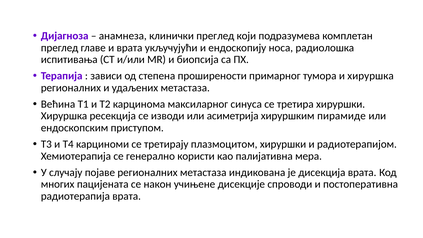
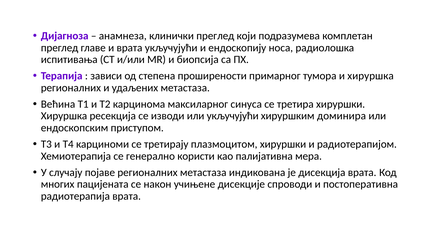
или асиметрија: асиметрија -> укључујући (233, 116)
пирамиде: пирамиде -> доминира (341, 116)
